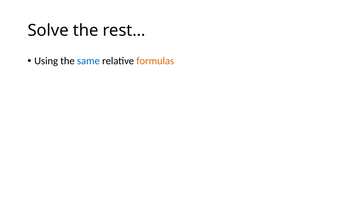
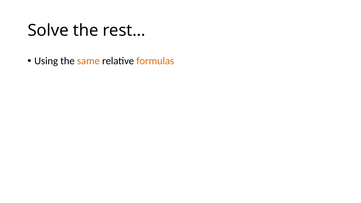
same colour: blue -> orange (88, 61)
